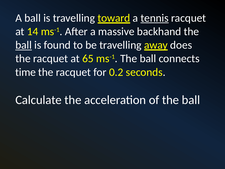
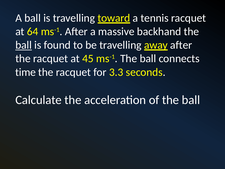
tennis underline: present -> none (155, 18)
14: 14 -> 64 (33, 32)
does: does -> after (181, 45)
65: 65 -> 45 (88, 59)
0.2: 0.2 -> 3.3 (116, 72)
